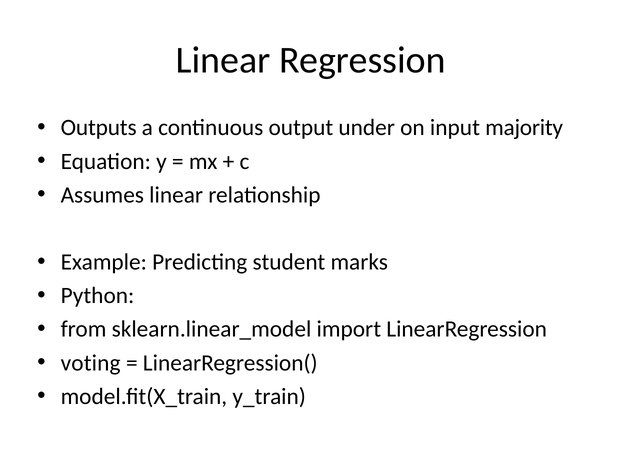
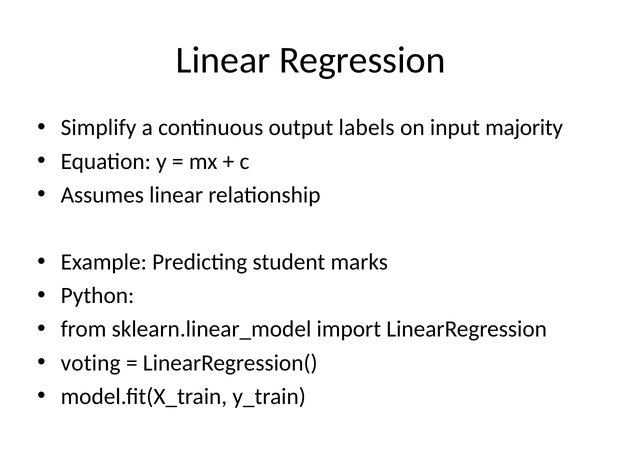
Outputs: Outputs -> Simplify (99, 128)
under: under -> labels (367, 128)
